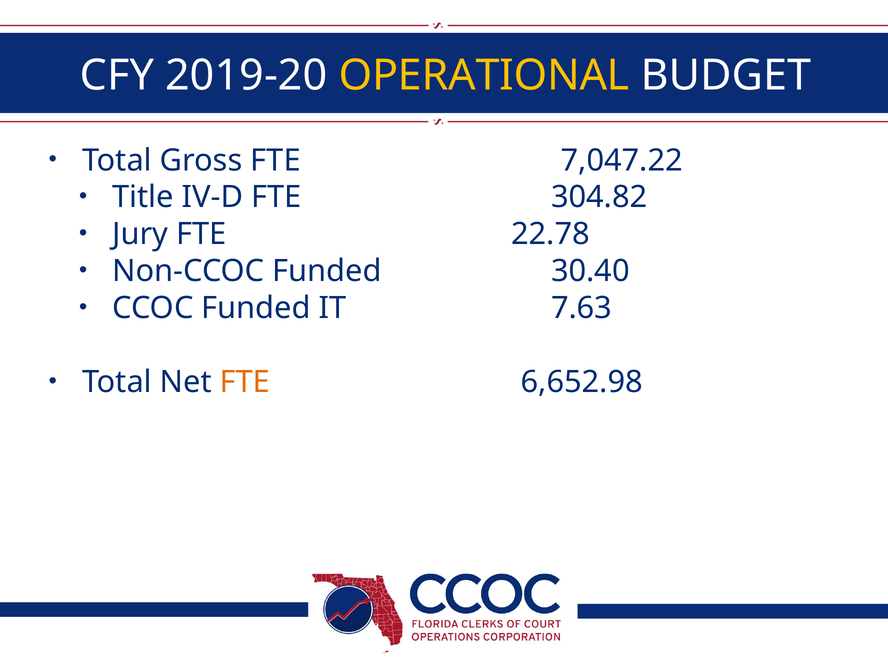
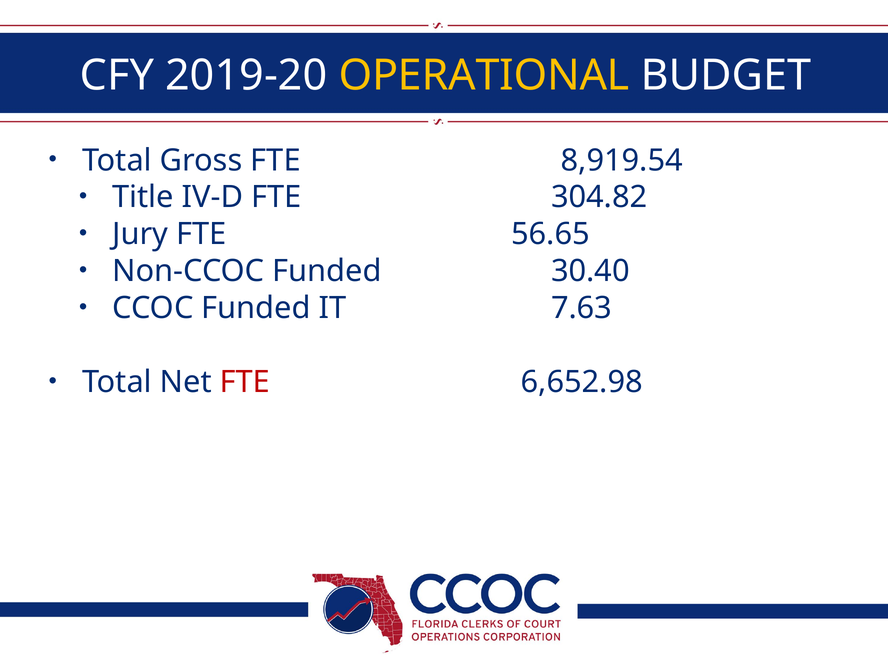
7,047.22: 7,047.22 -> 8,919.54 (622, 160)
22.78: 22.78 -> 56.65 (551, 234)
FTE colour: orange -> red (245, 382)
